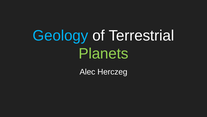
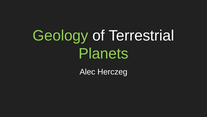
Geology colour: light blue -> light green (60, 35)
